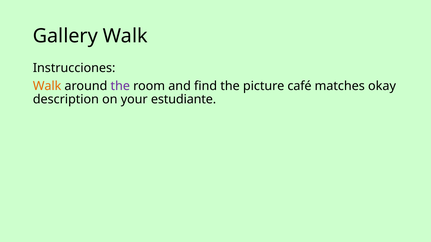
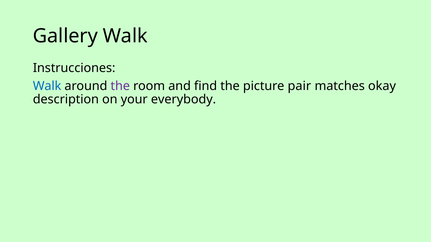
Walk colour: orange -> blue (47, 86)
café: café -> pair (299, 86)
estudiante: estudiante -> everybody (184, 100)
